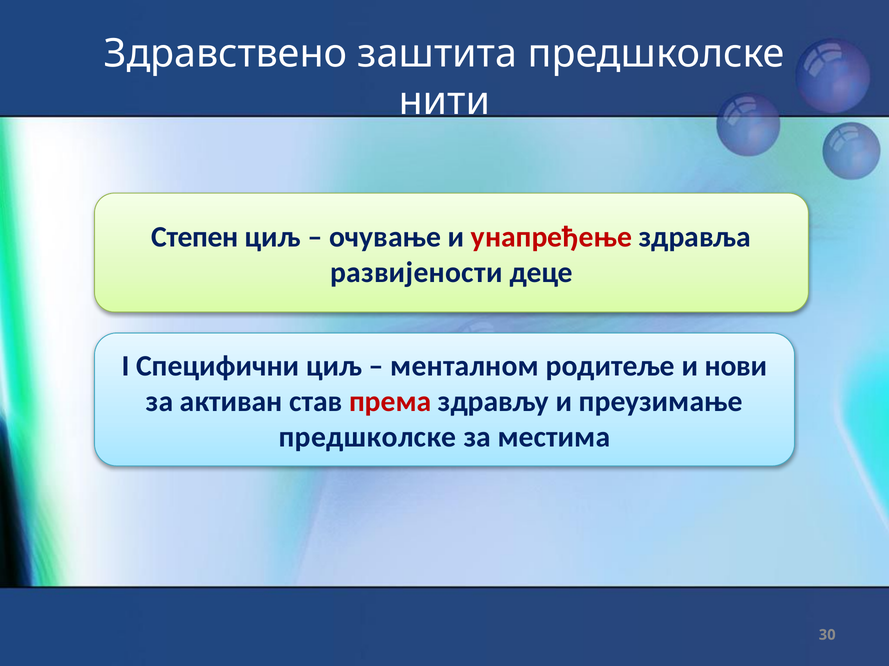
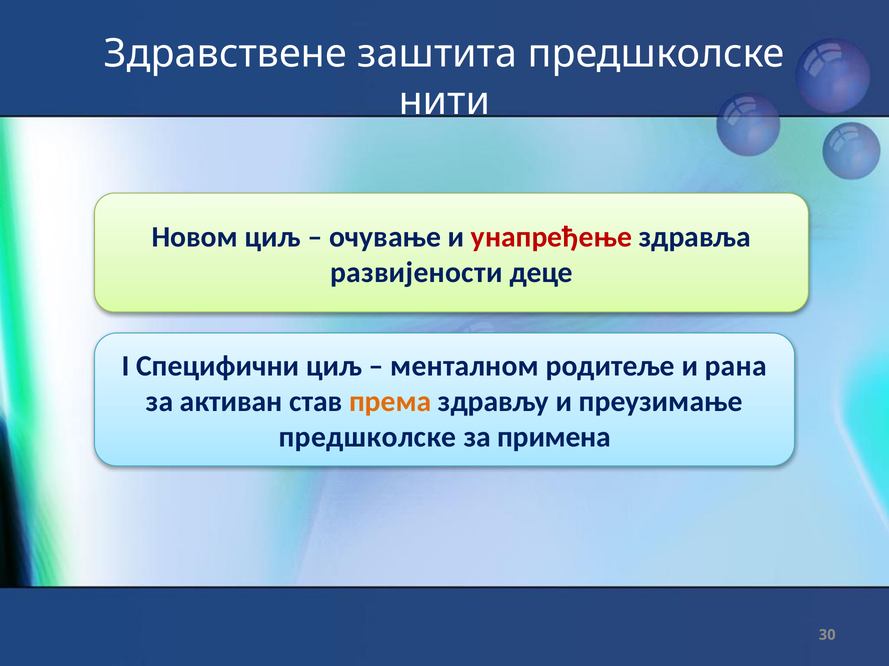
Здравствено: Здравствено -> Здравствене (225, 54)
Степен: Степен -> Новом (195, 237)
нови: нови -> рана (736, 366)
према colour: red -> orange (390, 402)
местима: местима -> примена (554, 438)
